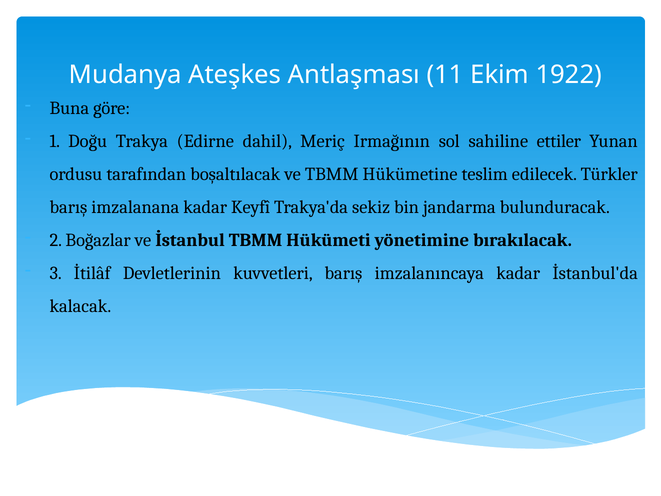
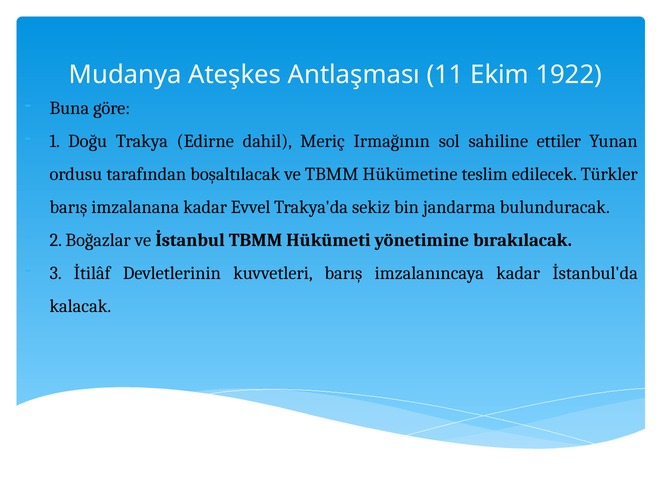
Keyfî: Keyfî -> Evvel (251, 207)
